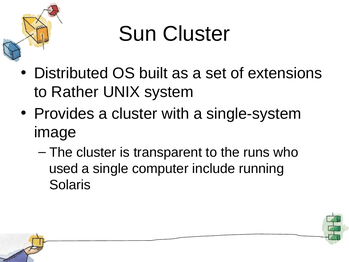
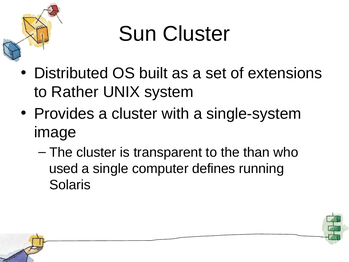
runs: runs -> than (257, 152)
include: include -> defines (214, 169)
